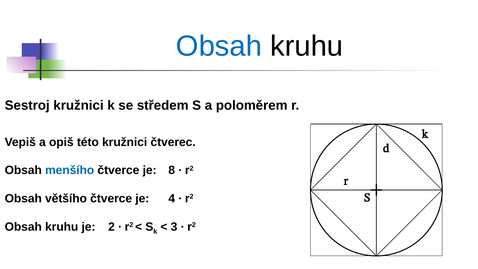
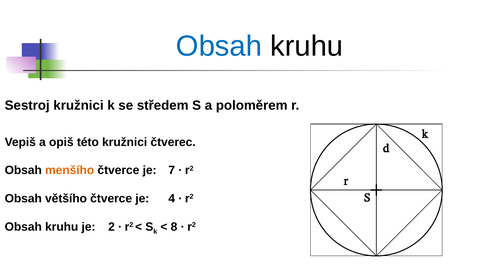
menšího colour: blue -> orange (70, 170)
8: 8 -> 7 (172, 170)
3: 3 -> 8 (174, 227)
